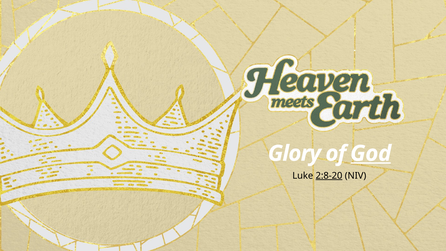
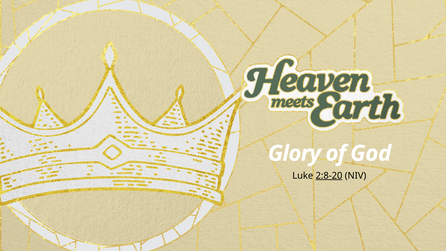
God underline: present -> none (371, 153)
